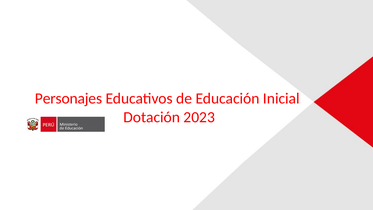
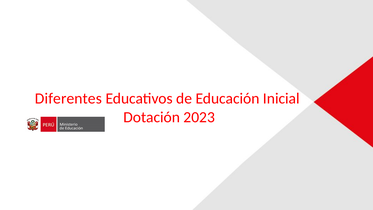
Personajes: Personajes -> Diferentes (68, 98)
